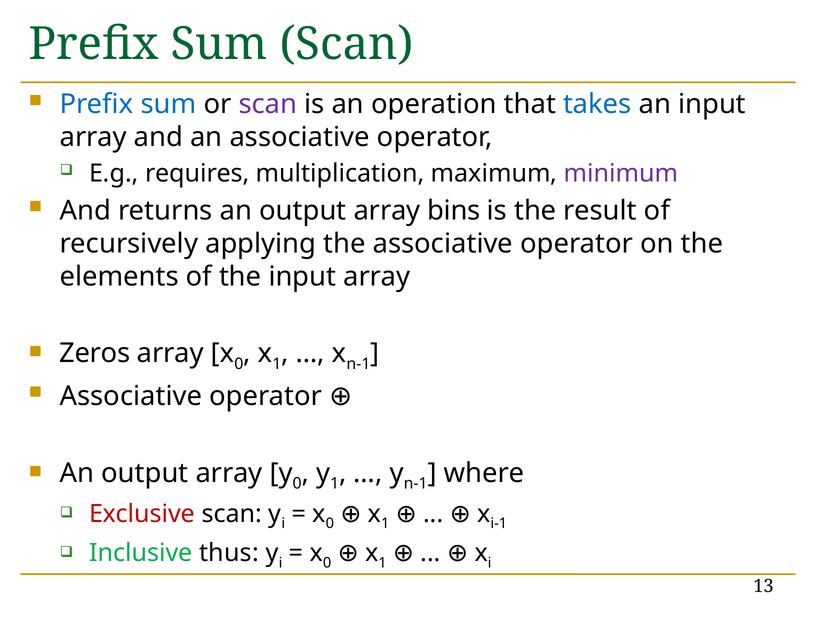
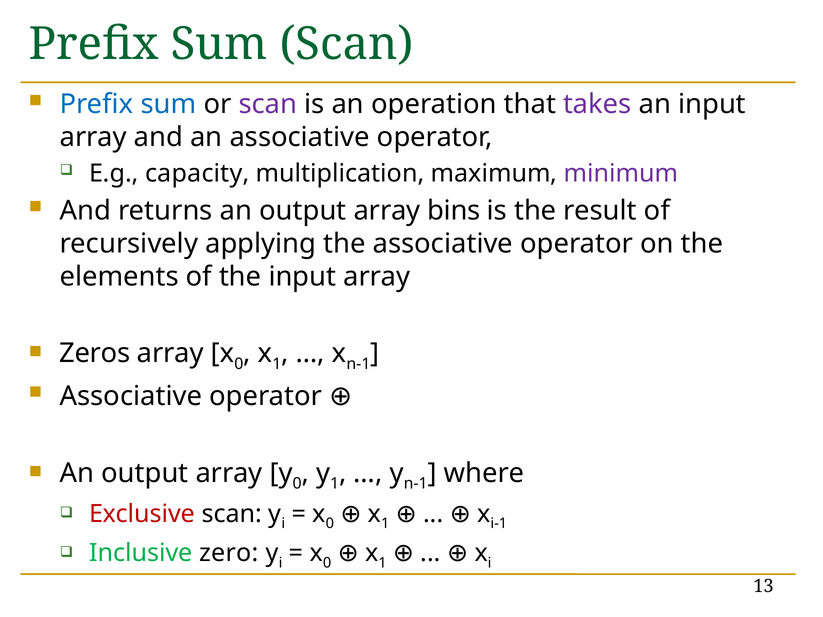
takes colour: blue -> purple (597, 104)
requires: requires -> capacity (197, 174)
thus: thus -> zero (229, 553)
